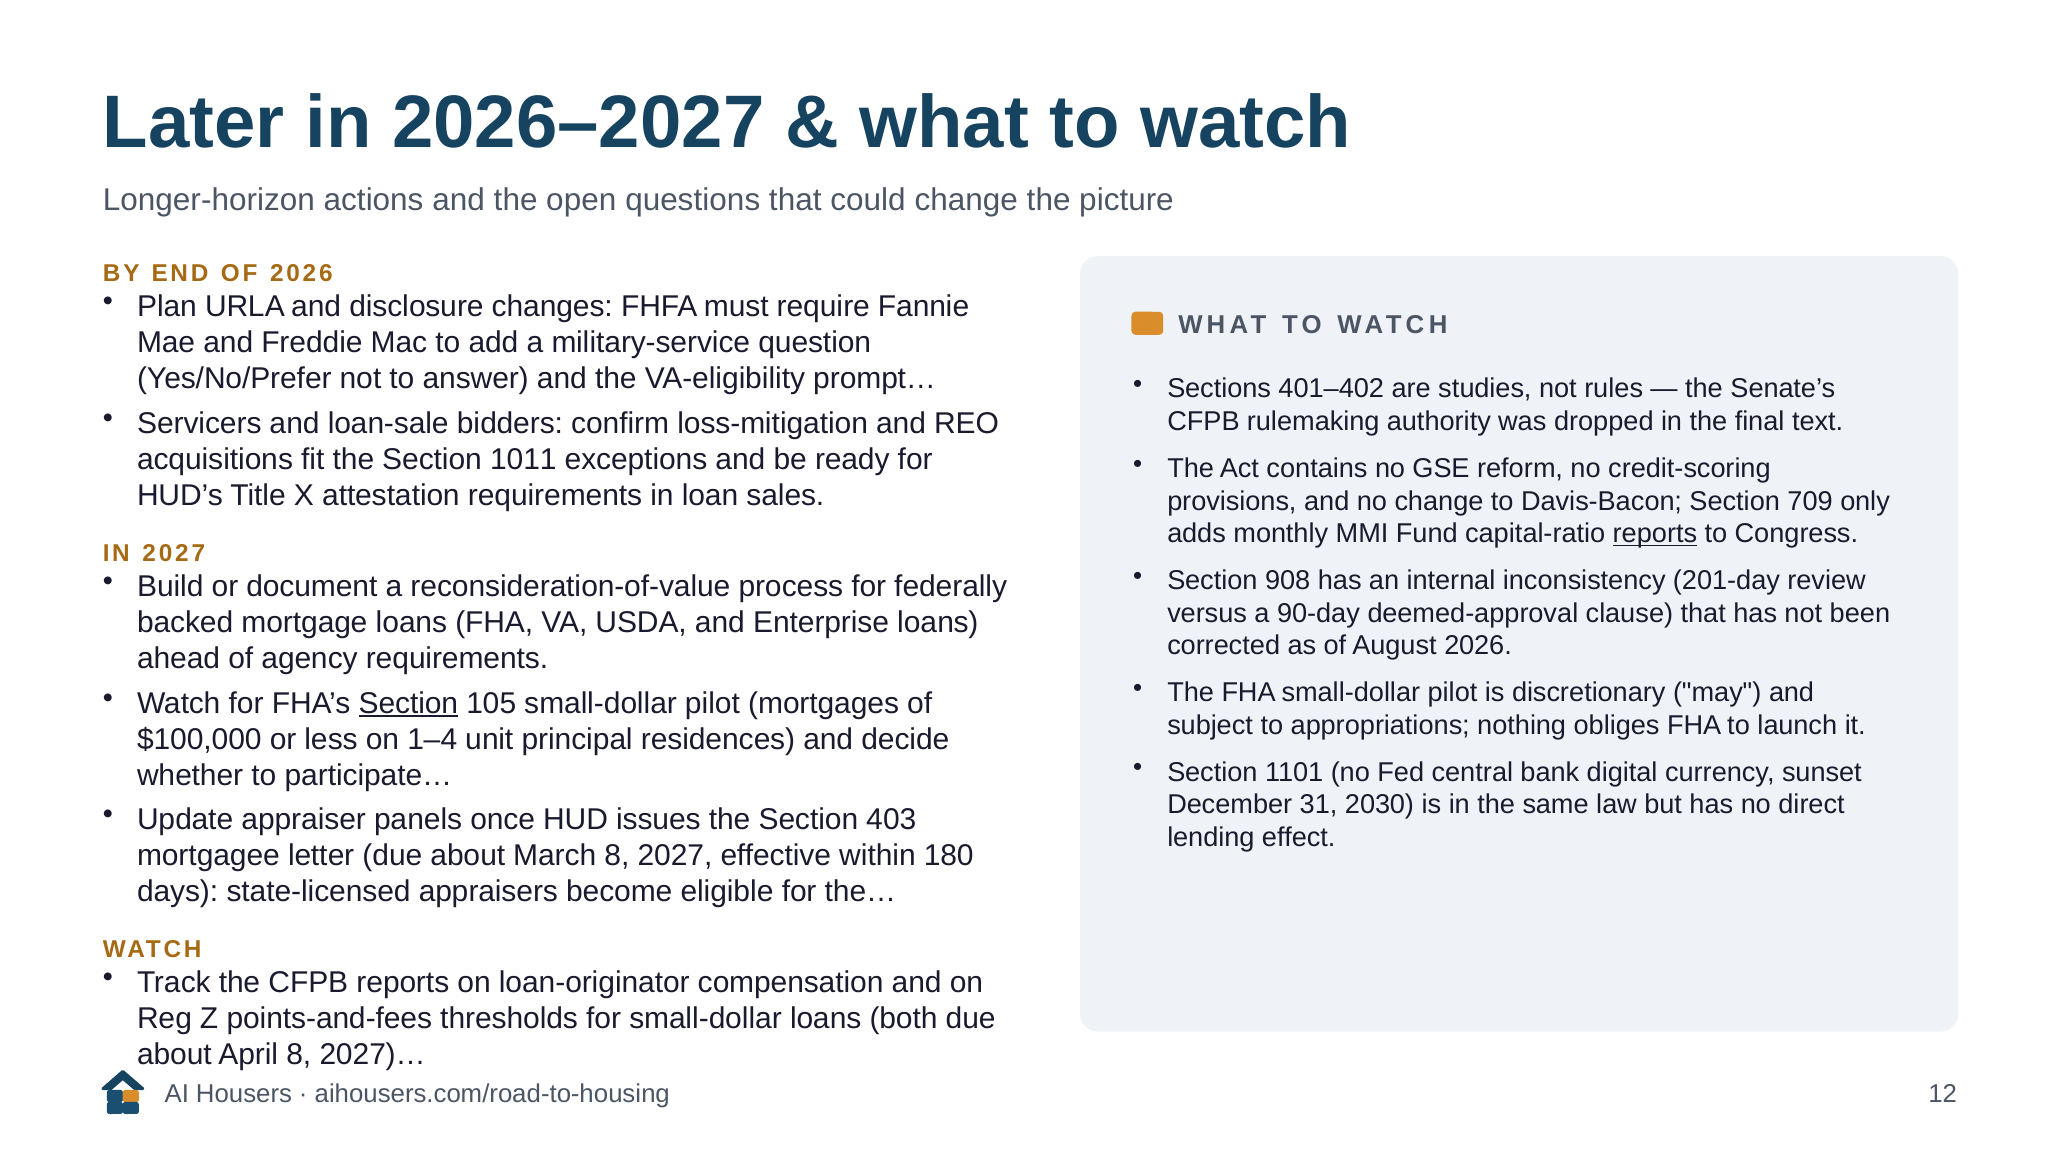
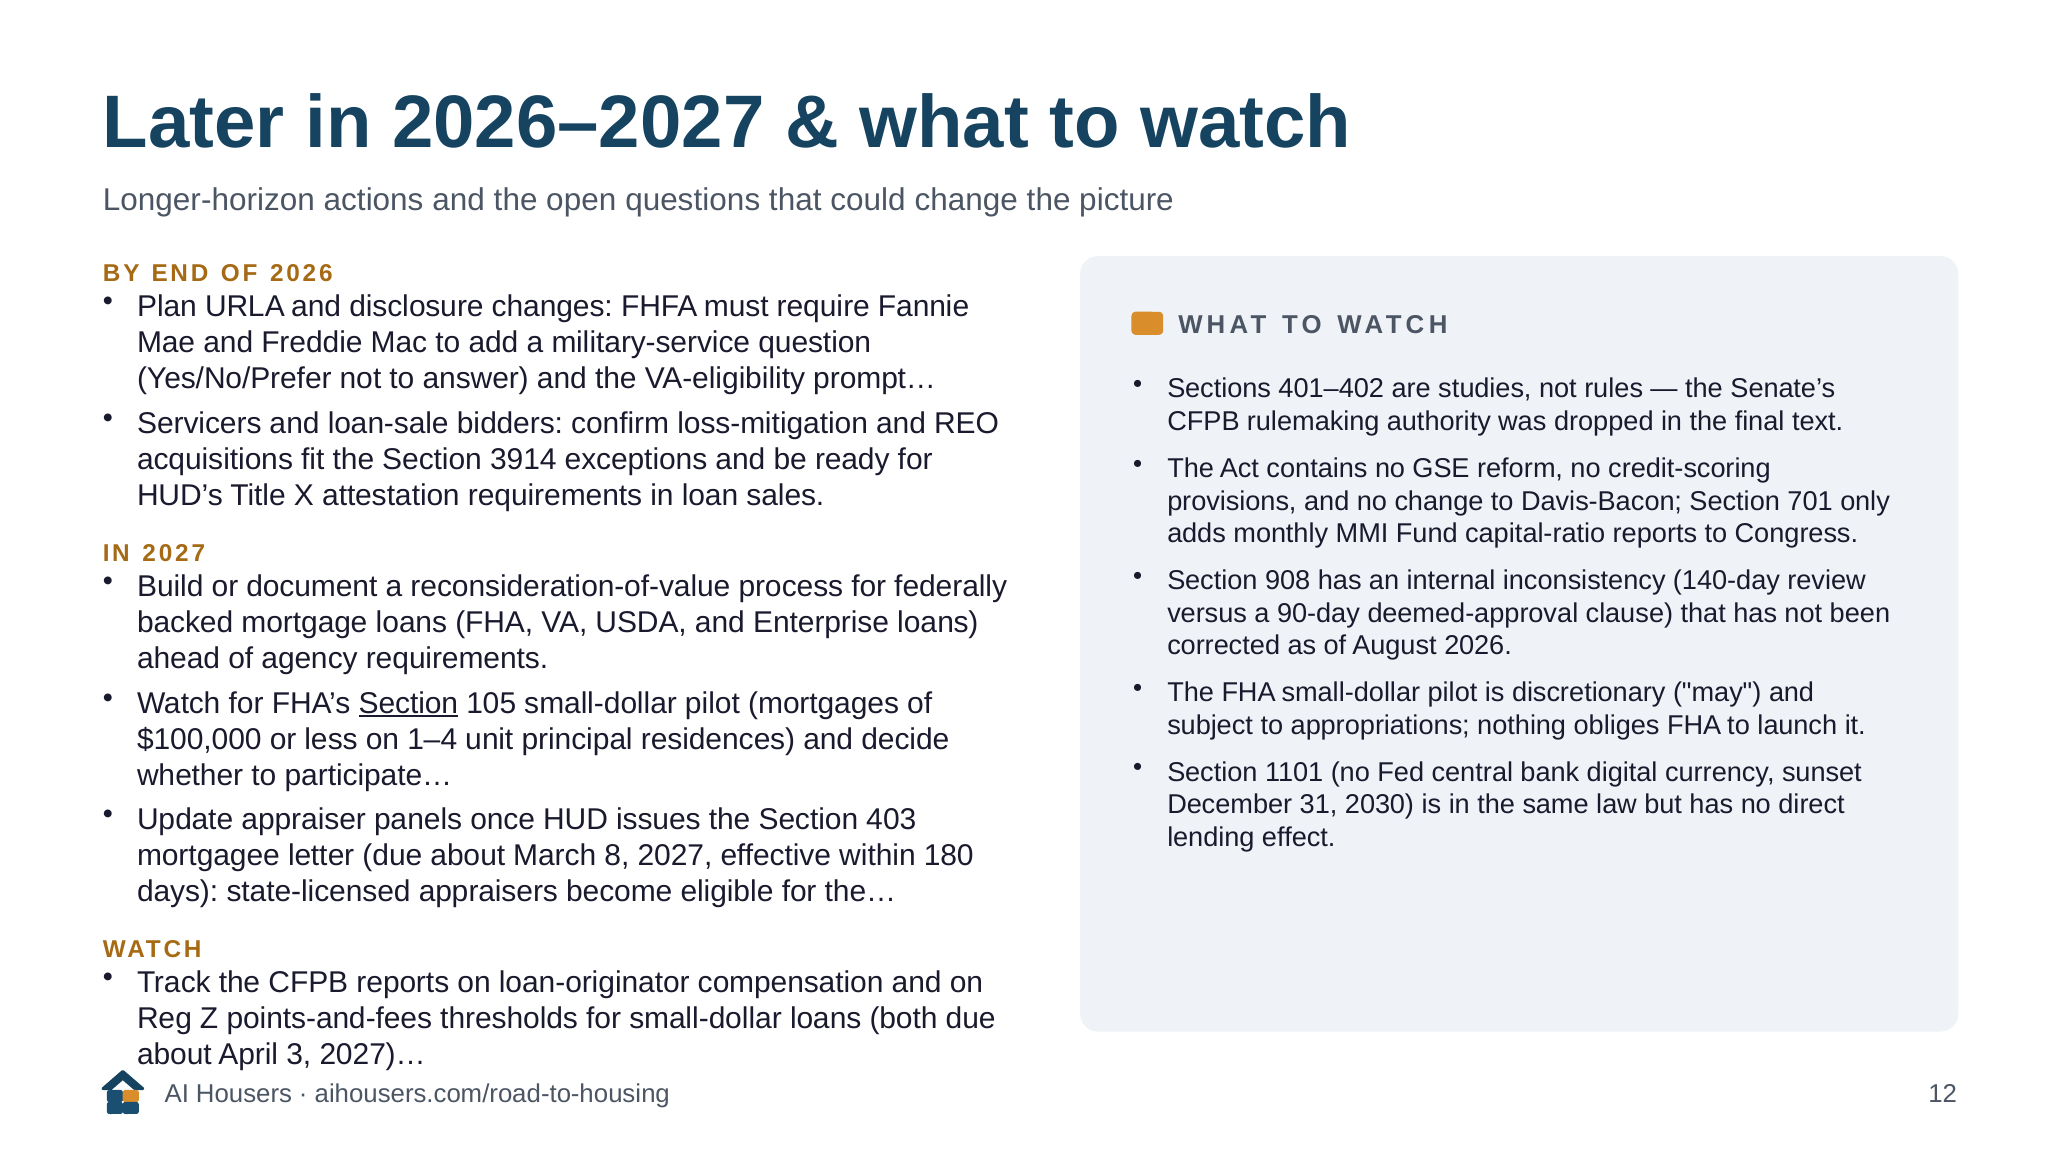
1011: 1011 -> 3914 (523, 459)
709: 709 -> 701 (1810, 501)
reports underline: present -> none (1655, 534)
201-day: 201-day -> 140-day (1726, 580)
April 8: 8 -> 3 (299, 1055)
